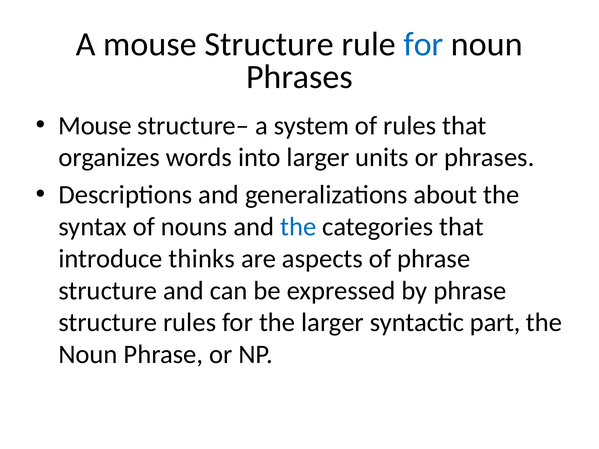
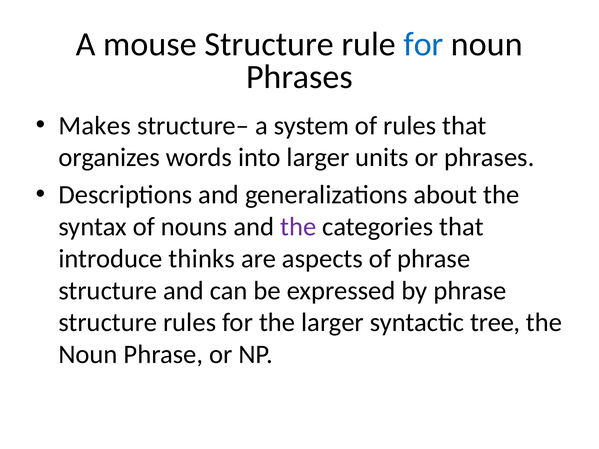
Mouse: Mouse -> Makes (95, 126)
the colour: blue -> purple (298, 227)
part: part -> tree (495, 323)
